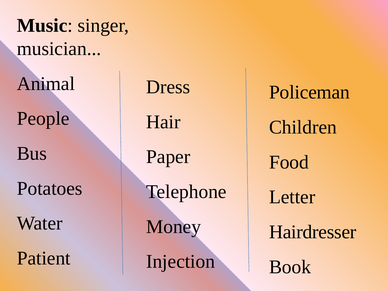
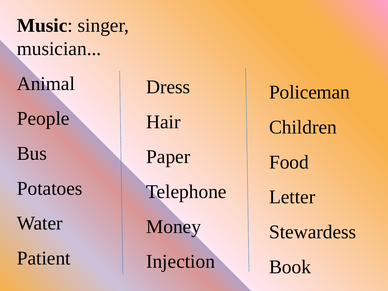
Hairdresser: Hairdresser -> Stewardess (313, 232)
